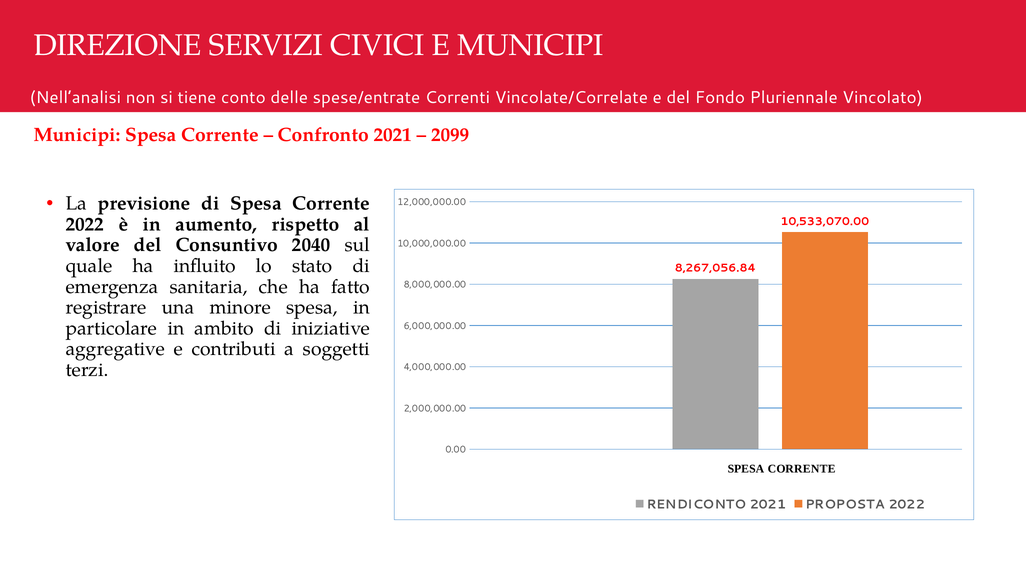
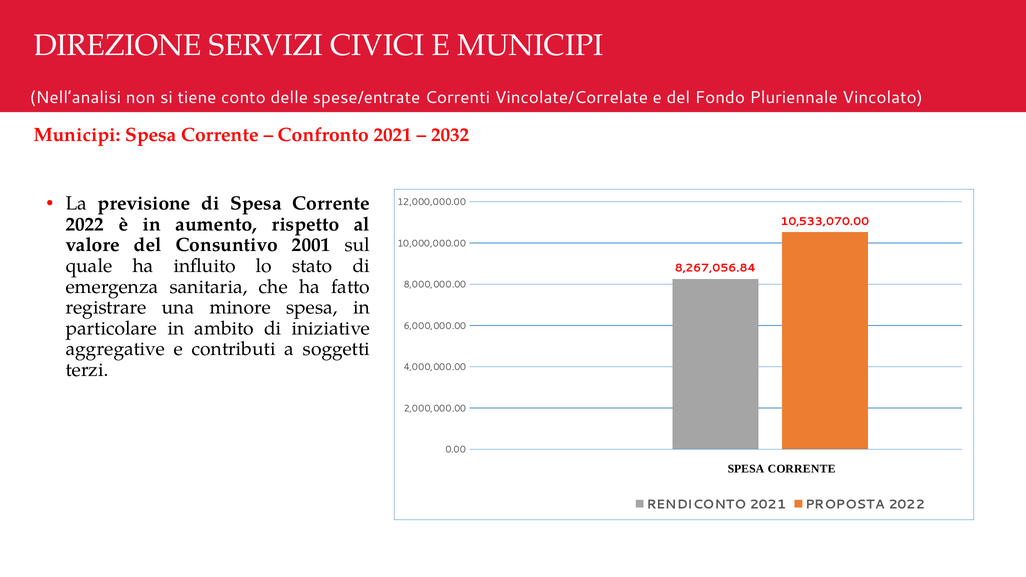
2099: 2099 -> 2032 (450, 135)
2040: 2040 -> 2001 (311, 245)
